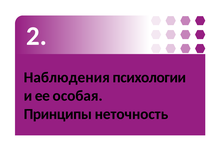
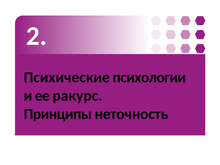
Наблюдения: Наблюдения -> Психические (67, 77)
особая: особая -> ракурс (78, 96)
